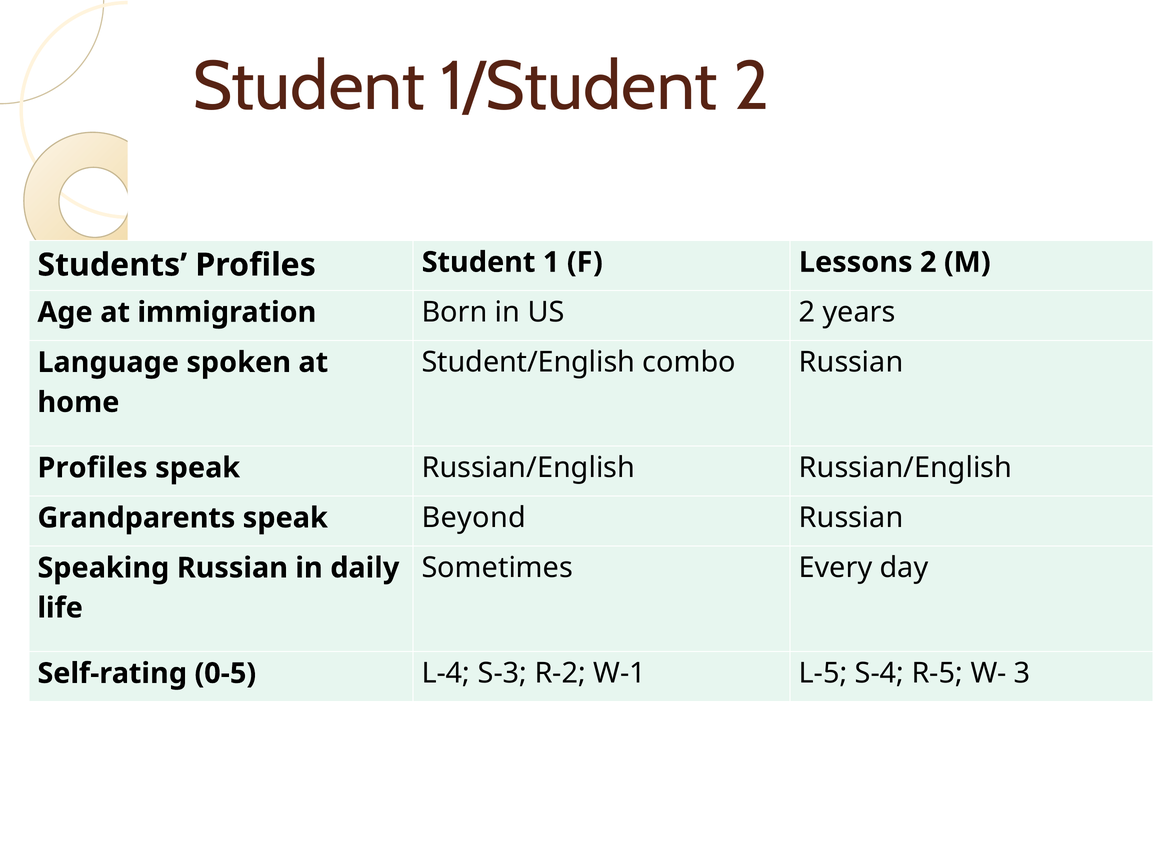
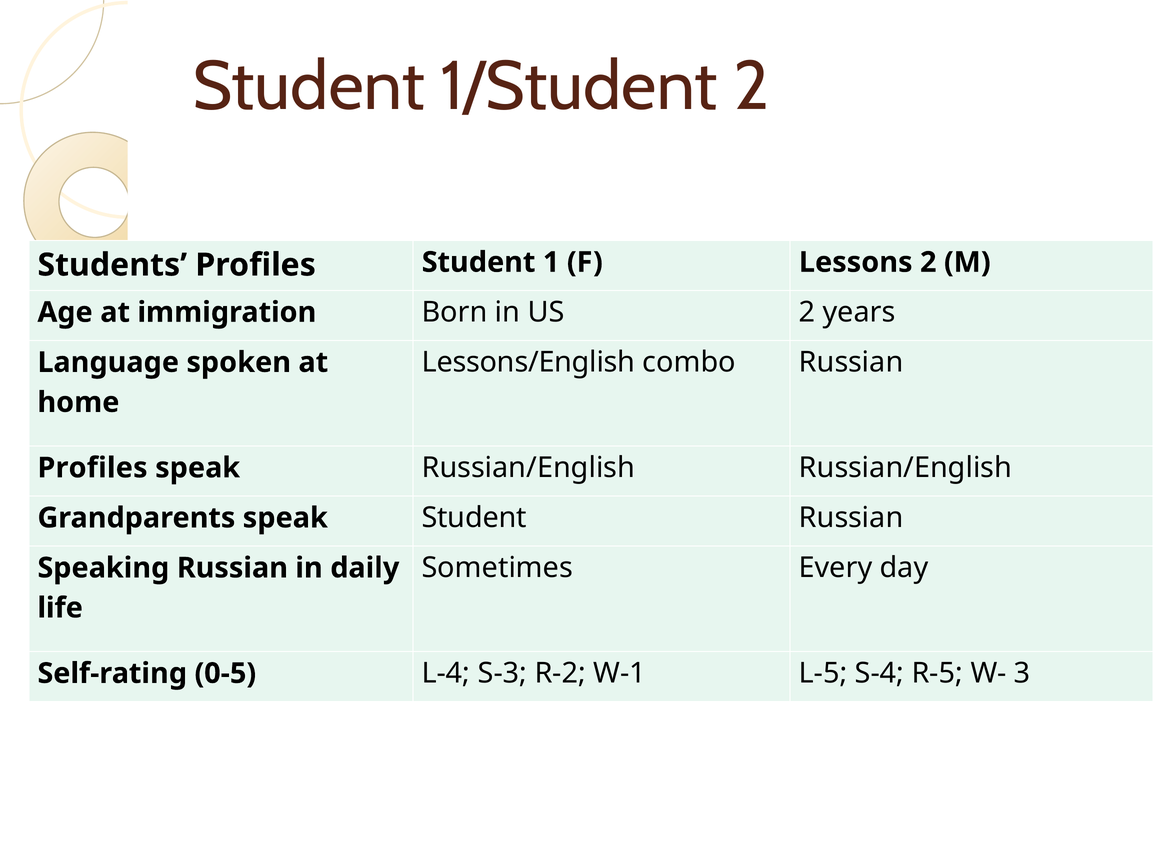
Student/English: Student/English -> Lessons/English (528, 362)
speak Beyond: Beyond -> Student (474, 518)
